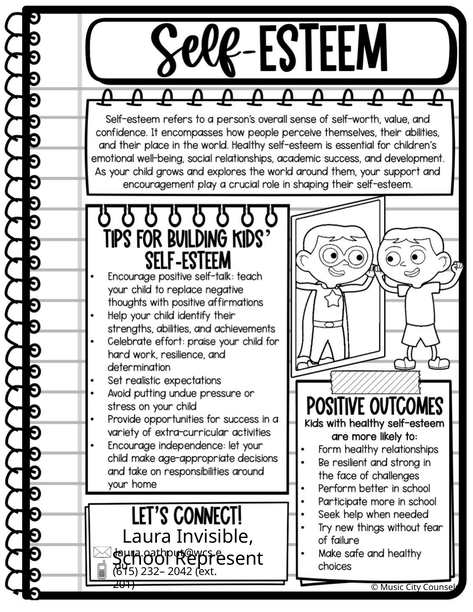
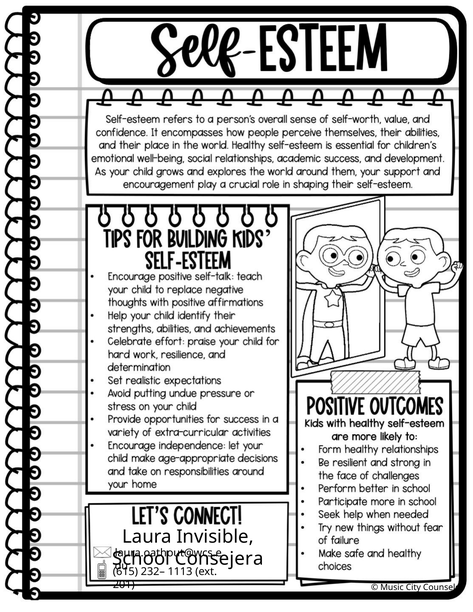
Represent: Represent -> Consejera (219, 559)
2042: 2042 -> 1113 (180, 572)
